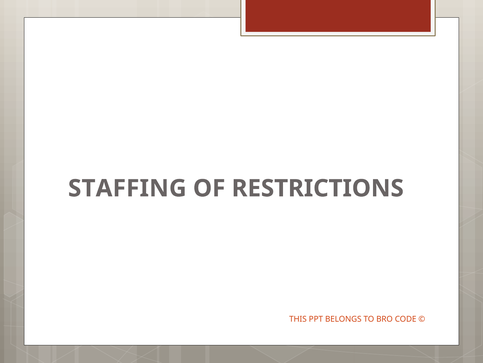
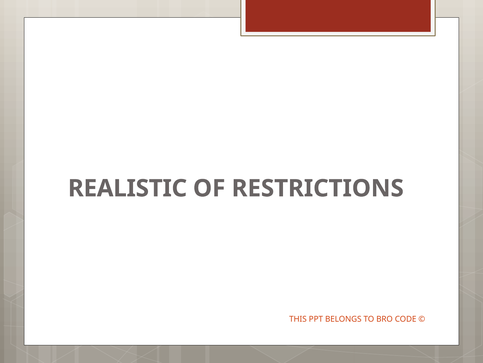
STAFFING: STAFFING -> REALISTIC (128, 188)
